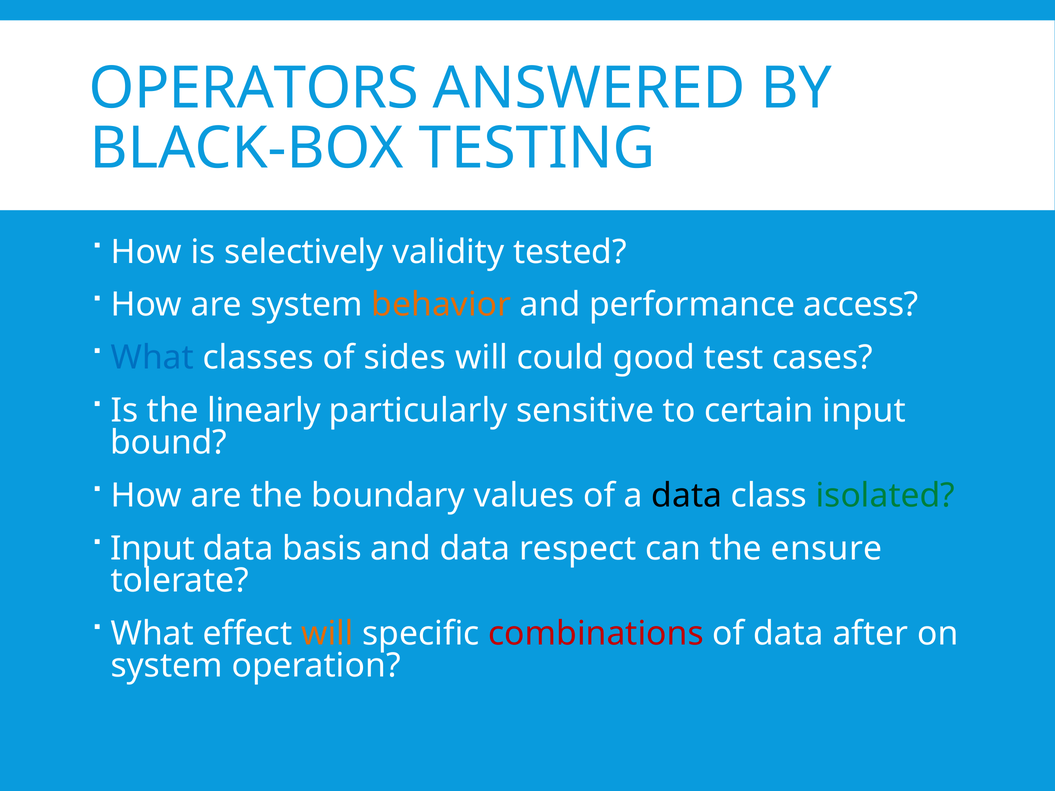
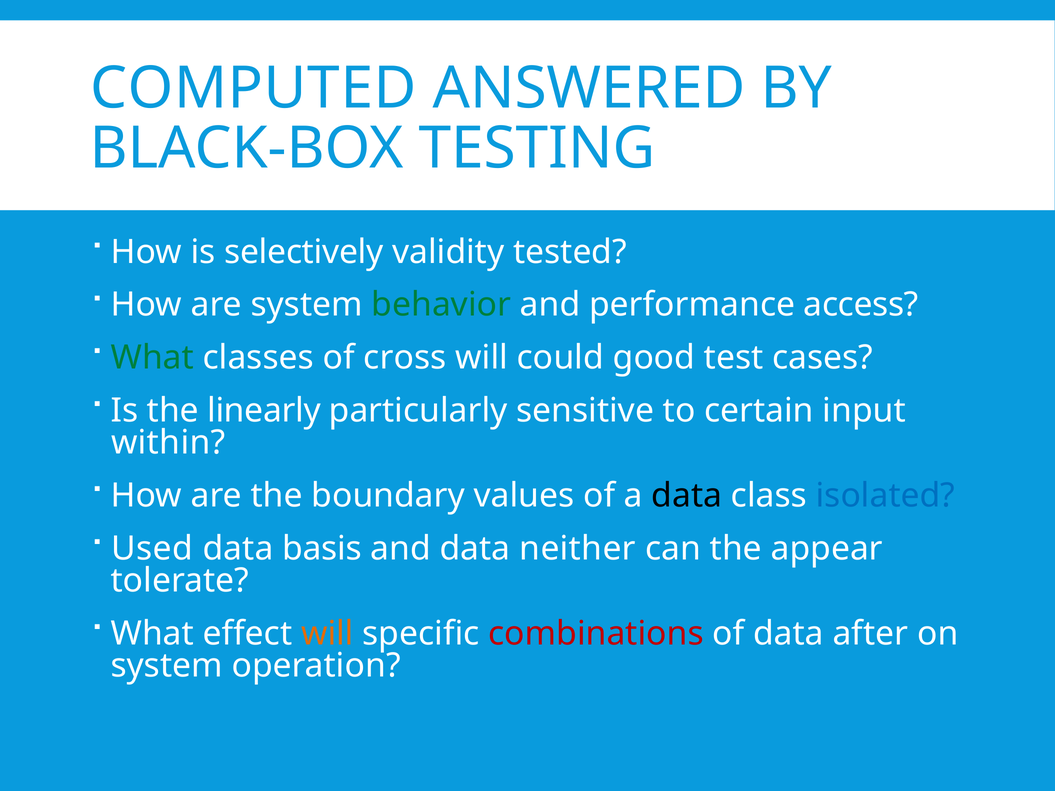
OPERATORS: OPERATORS -> COMPUTED (253, 88)
behavior colour: orange -> green (441, 305)
What colour: blue -> green (152, 358)
sides: sides -> cross (405, 358)
bound: bound -> within (168, 443)
isolated colour: green -> blue (885, 496)
Input: Input -> Used (152, 549)
respect: respect -> neither (578, 549)
ensure: ensure -> appear (827, 549)
